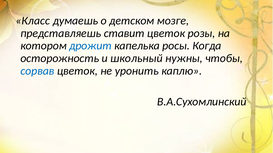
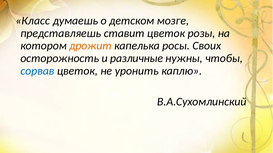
дрожит colour: blue -> orange (91, 46)
Когда: Когда -> Своих (207, 46)
школьный: школьный -> различные (137, 59)
